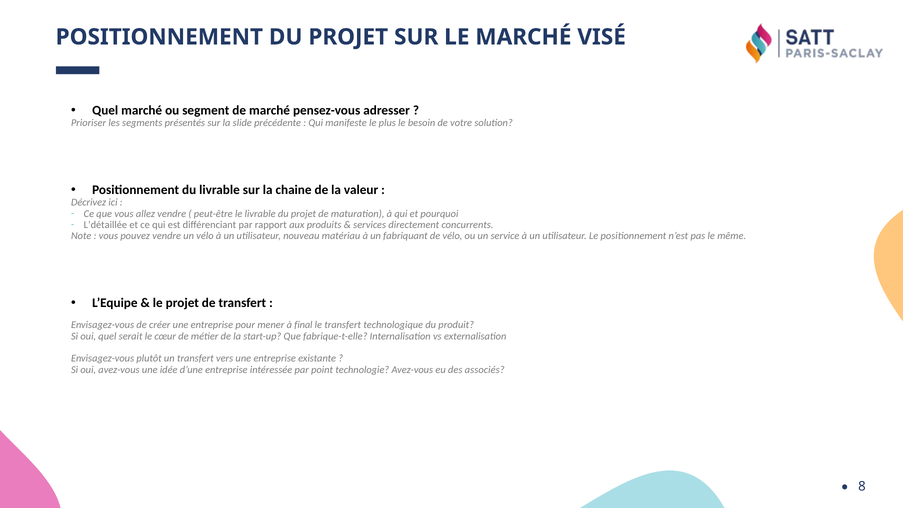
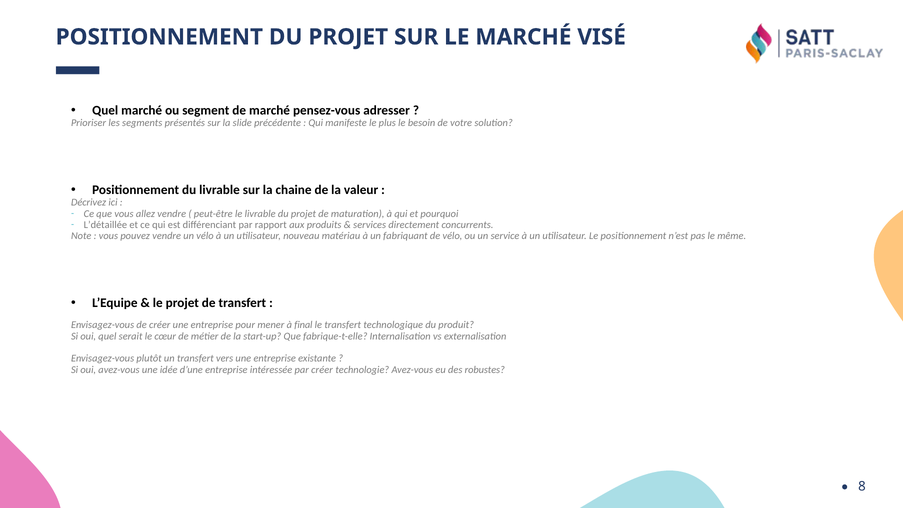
par point: point -> créer (322, 370)
associés: associés -> robustes (485, 370)
